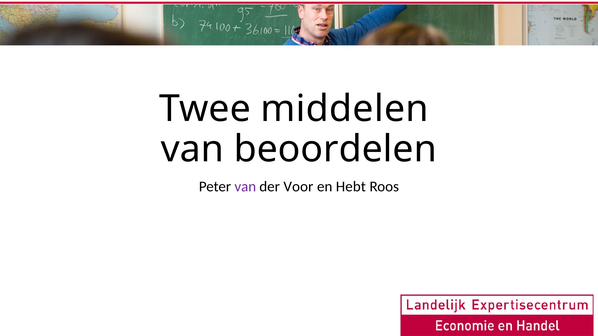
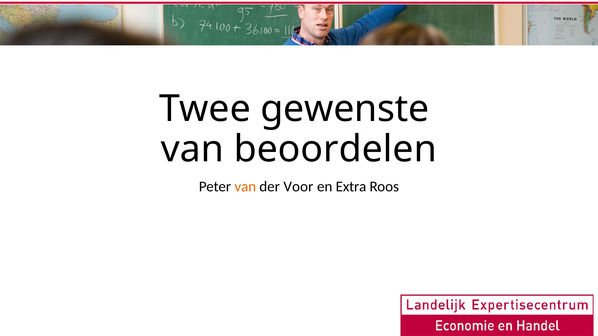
middelen: middelen -> gewenste (345, 109)
van colour: purple -> orange (245, 187)
Hebt: Hebt -> Extra (351, 187)
